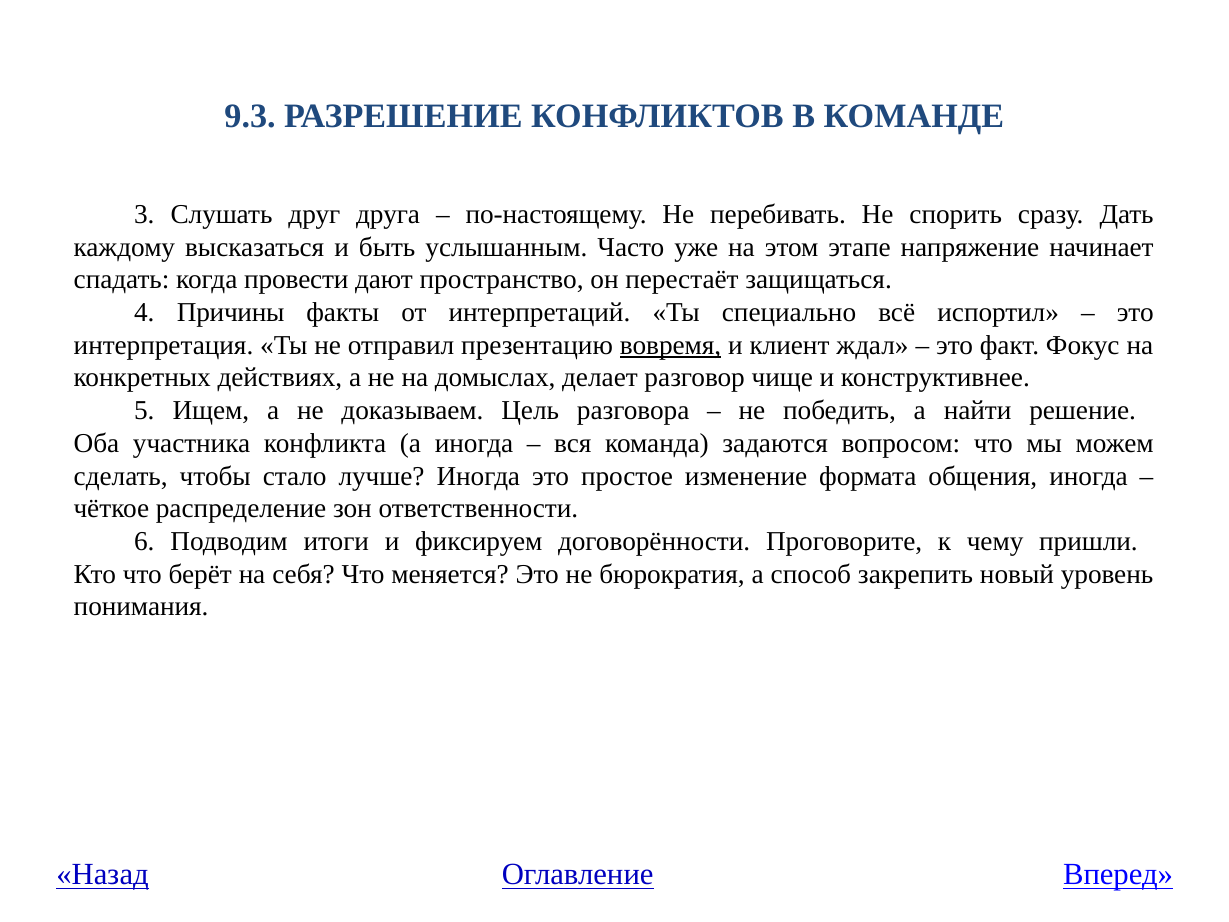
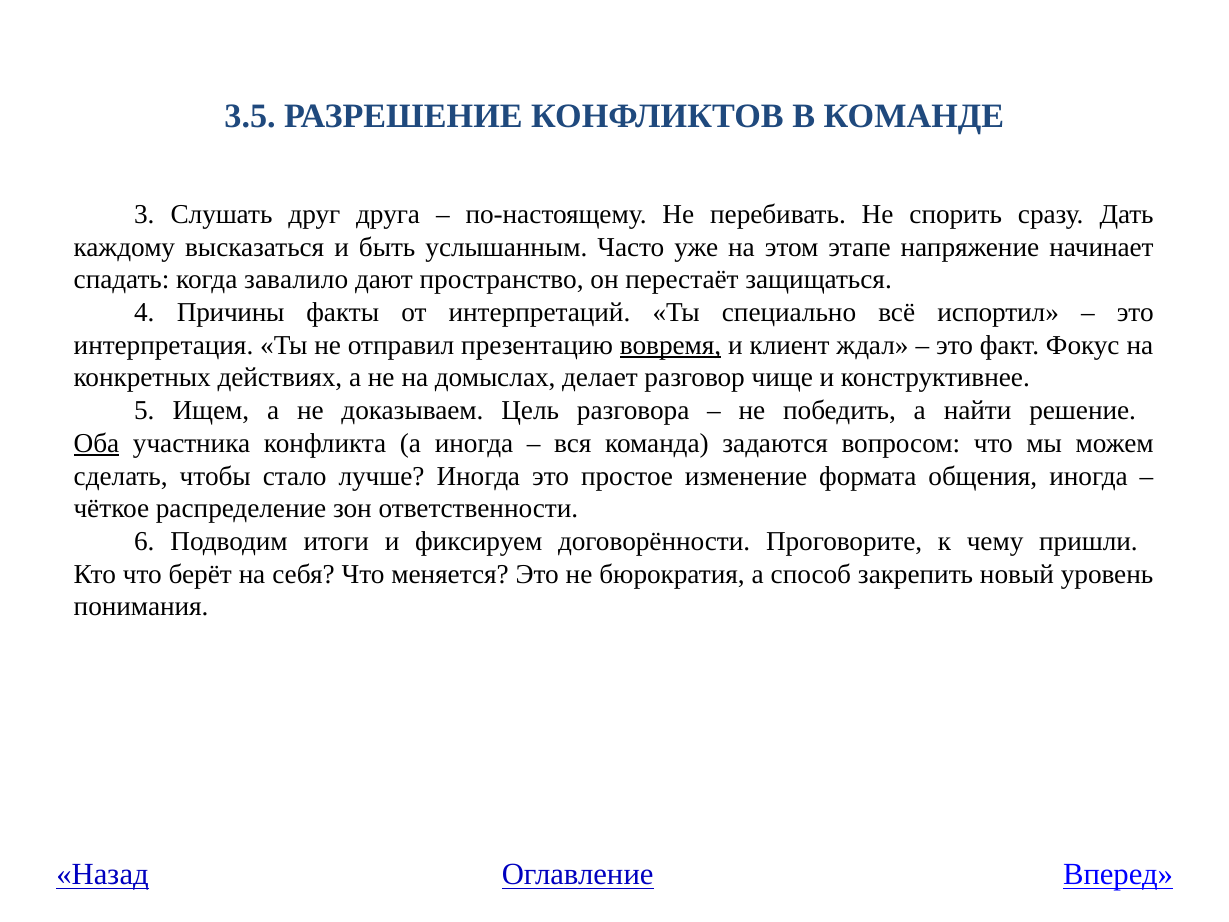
9.3: 9.3 -> 3.5 (250, 116)
провести: провести -> завалило (296, 280)
Оба underline: none -> present (96, 443)
